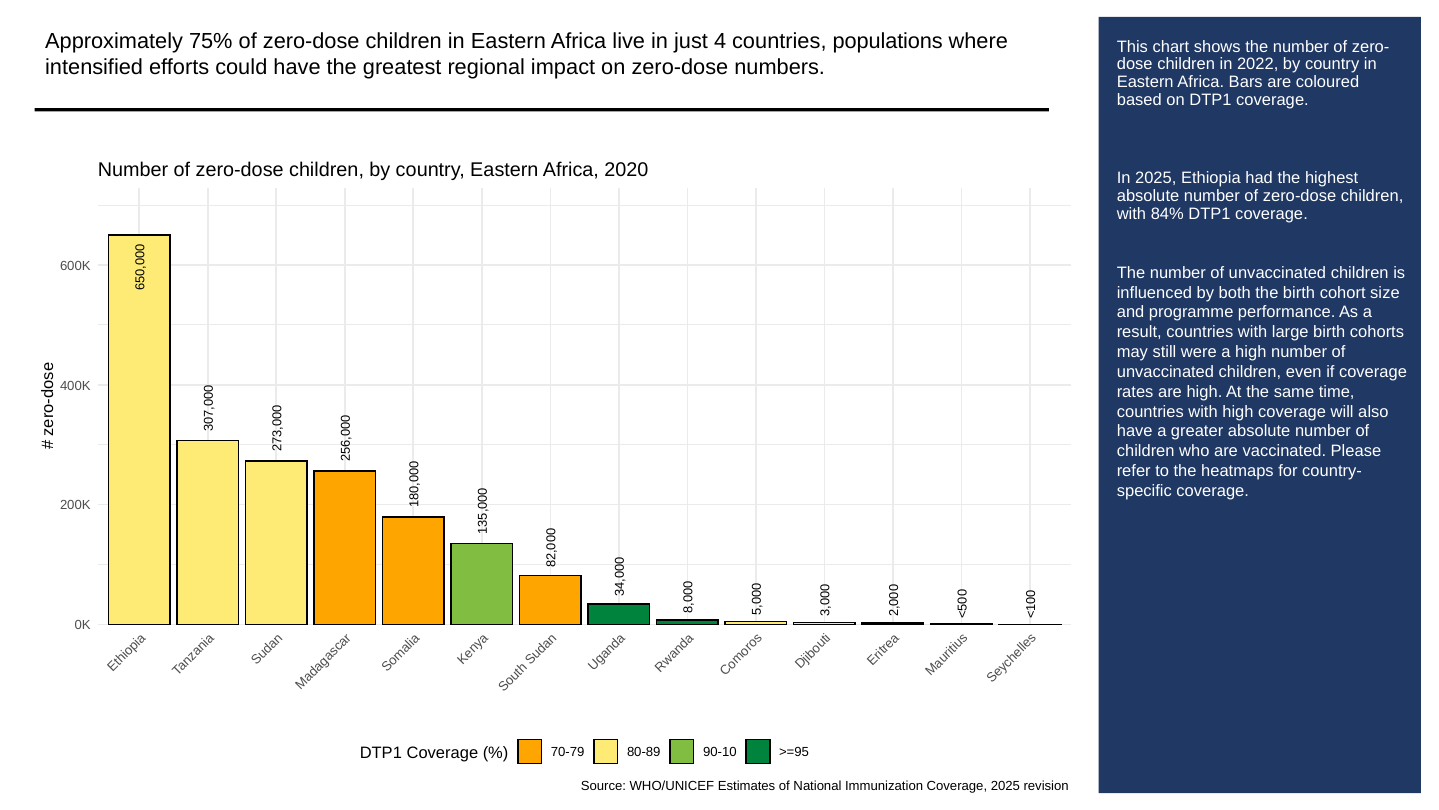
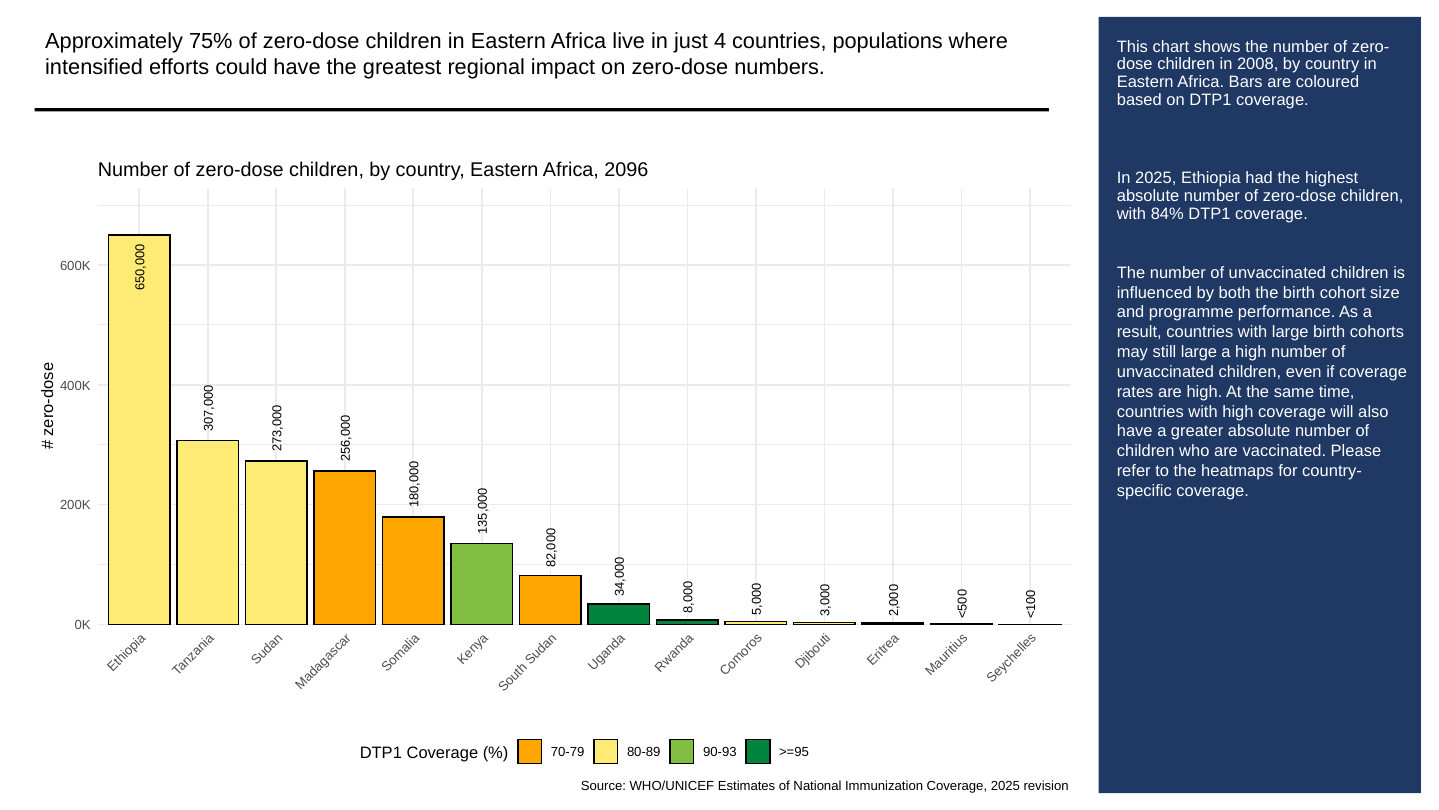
2022: 2022 -> 2008 (1258, 64)
2020: 2020 -> 2096 (626, 170)
still were: were -> large (1199, 352)
90-10: 90-10 -> 90-93 (720, 752)
